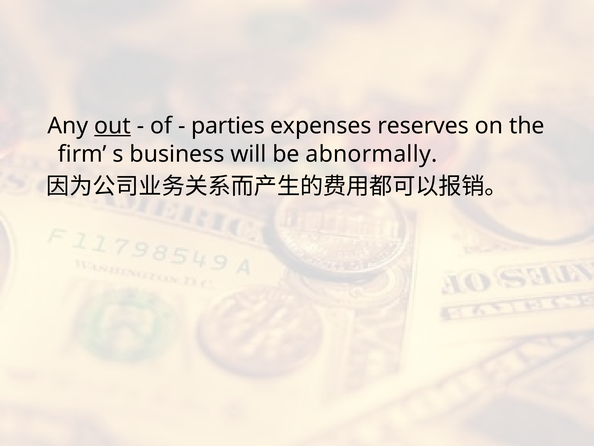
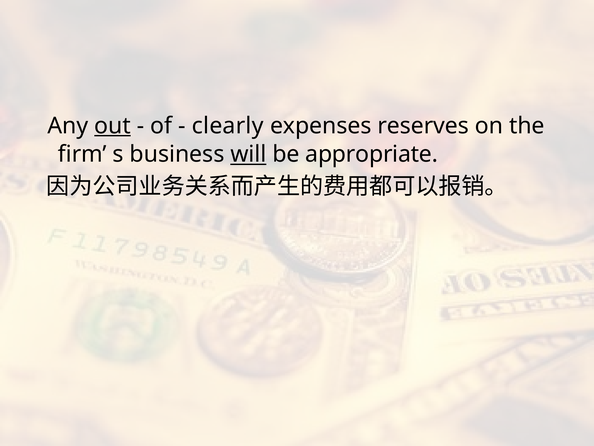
parties: parties -> clearly (228, 126)
will underline: none -> present (248, 154)
abnormally: abnormally -> appropriate (372, 154)
